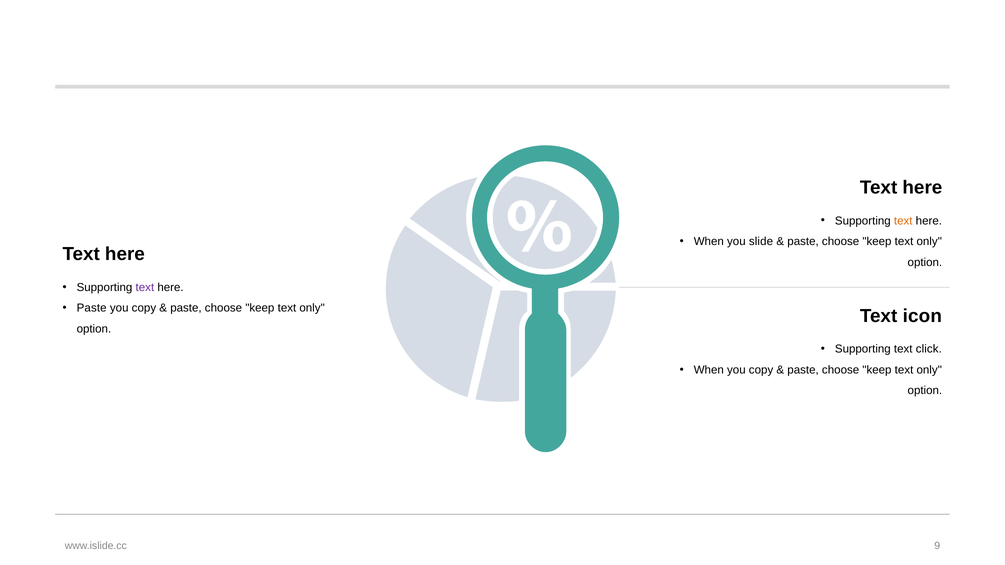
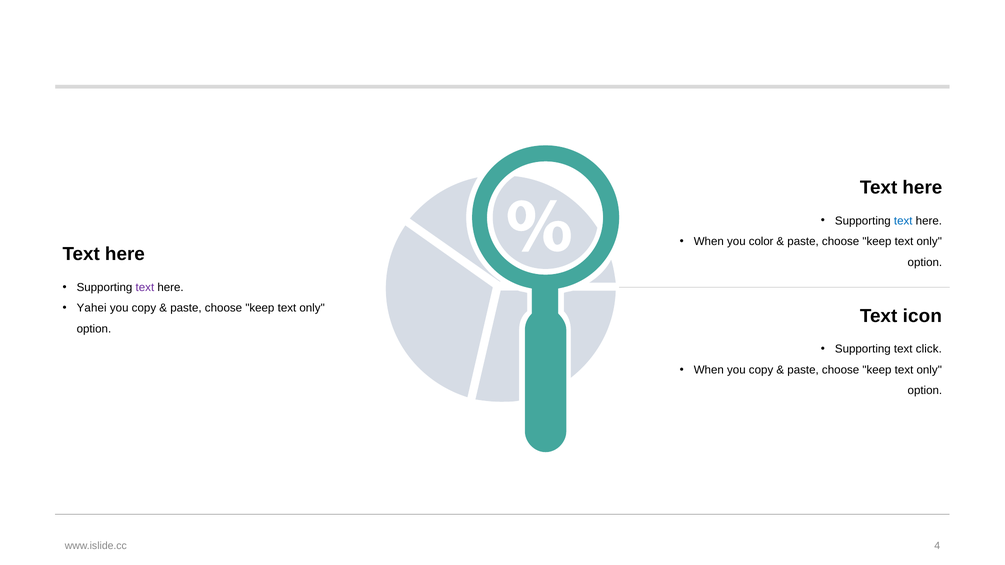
text colour: orange -> blue (903, 221)
slide: slide -> color (761, 242)
Paste: Paste -> Yahei (92, 308)
9: 9 -> 4 (937, 546)
